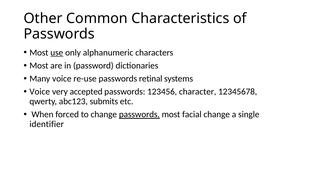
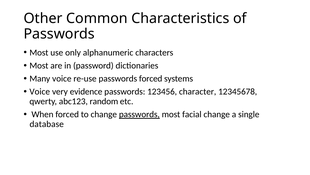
use underline: present -> none (57, 52)
passwords retinal: retinal -> forced (151, 78)
accepted: accepted -> evidence (86, 91)
submits: submits -> random (104, 101)
identifier: identifier -> database (47, 124)
